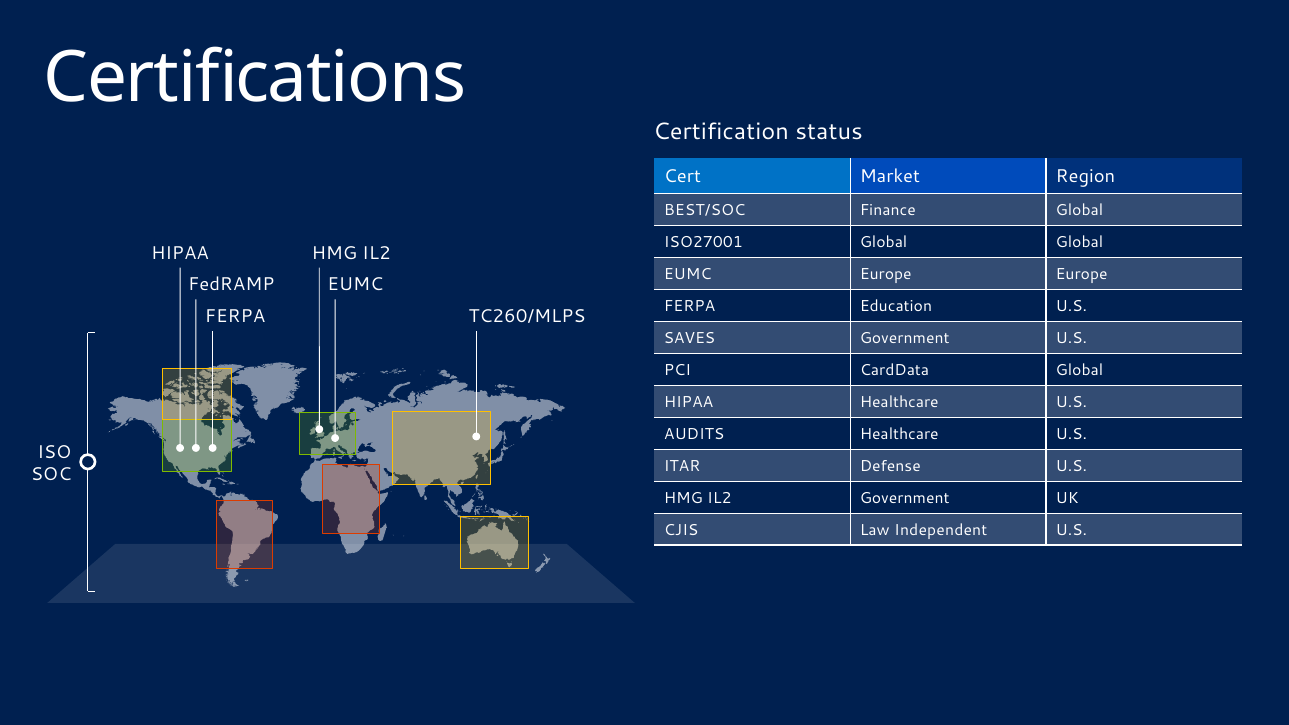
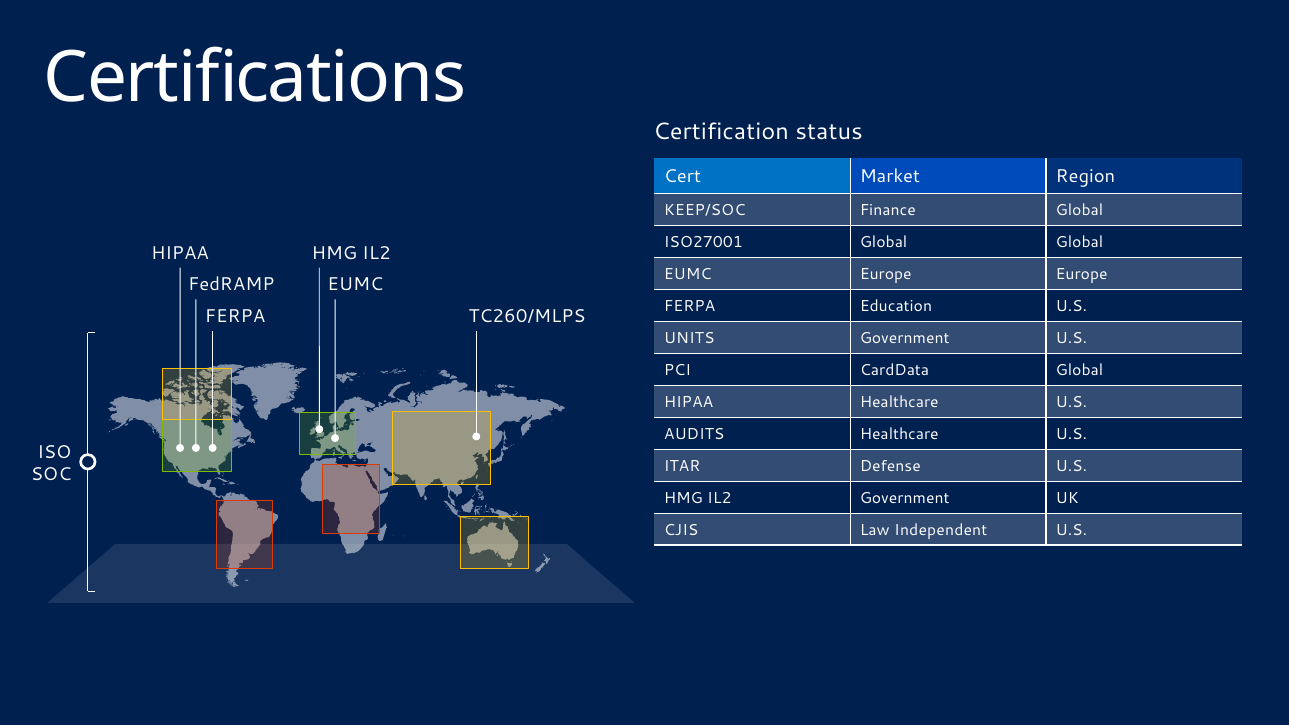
BEST/SOC: BEST/SOC -> KEEP/SOC (705, 210)
SAVES: SAVES -> UNITS (689, 338)
